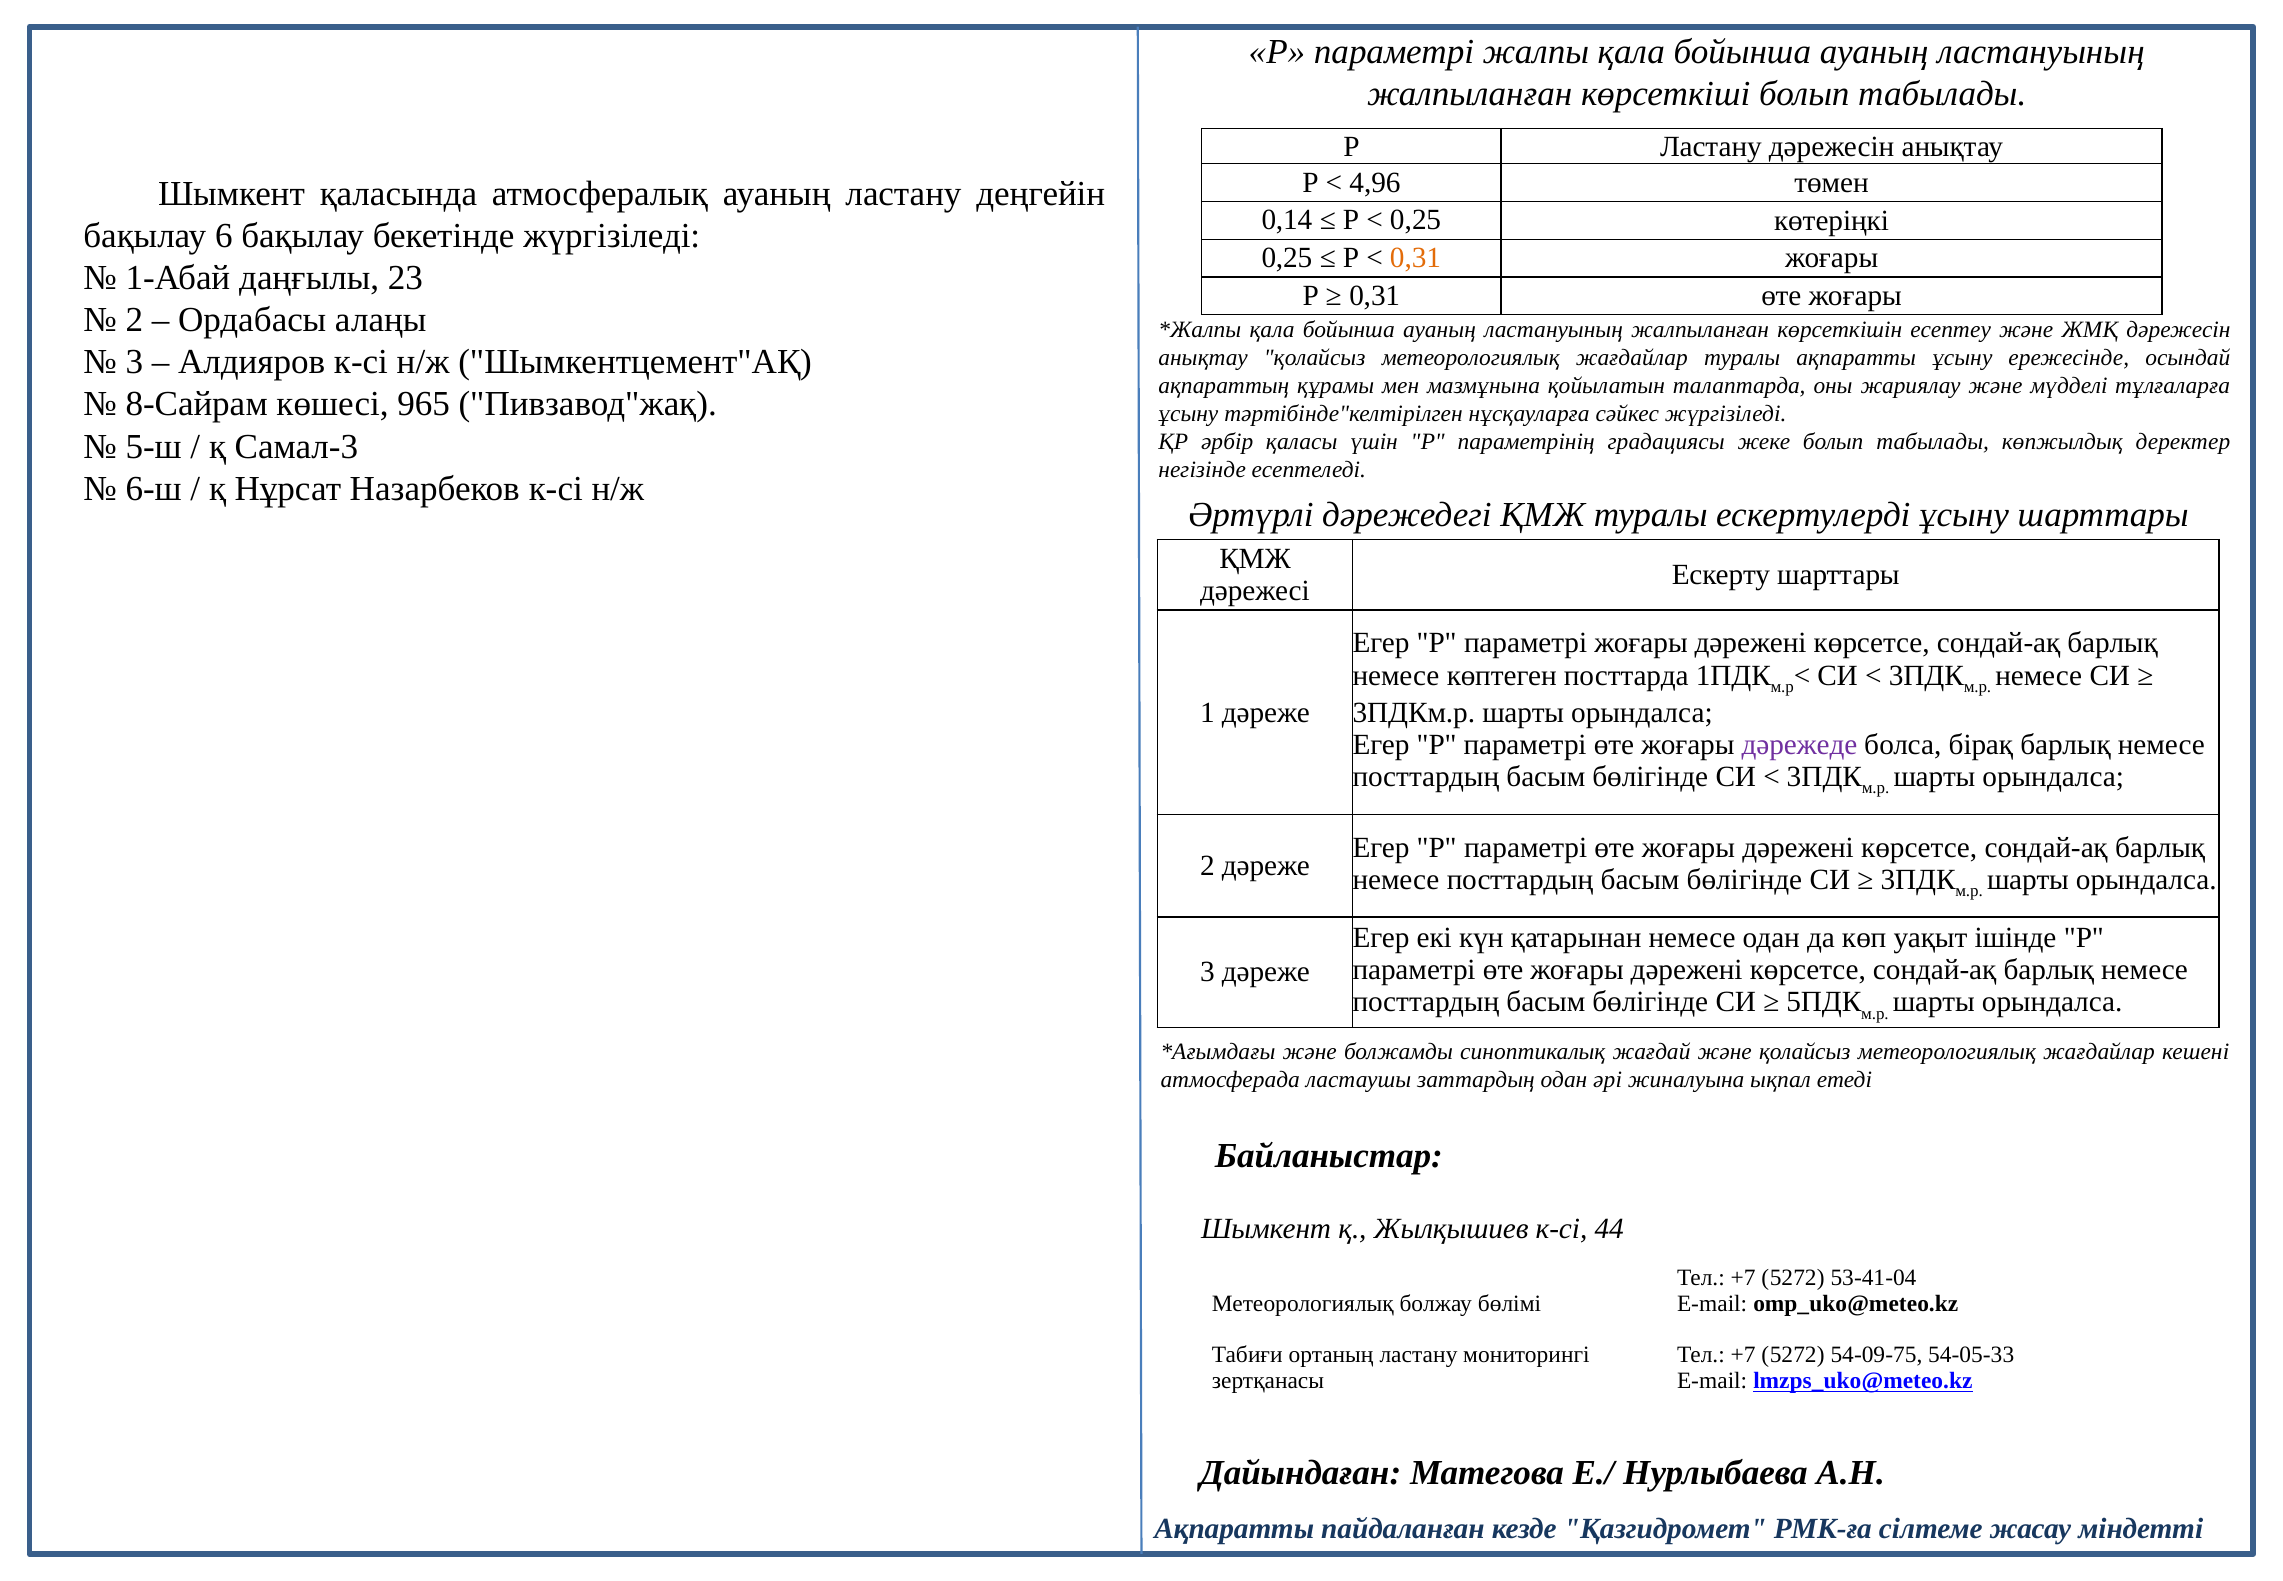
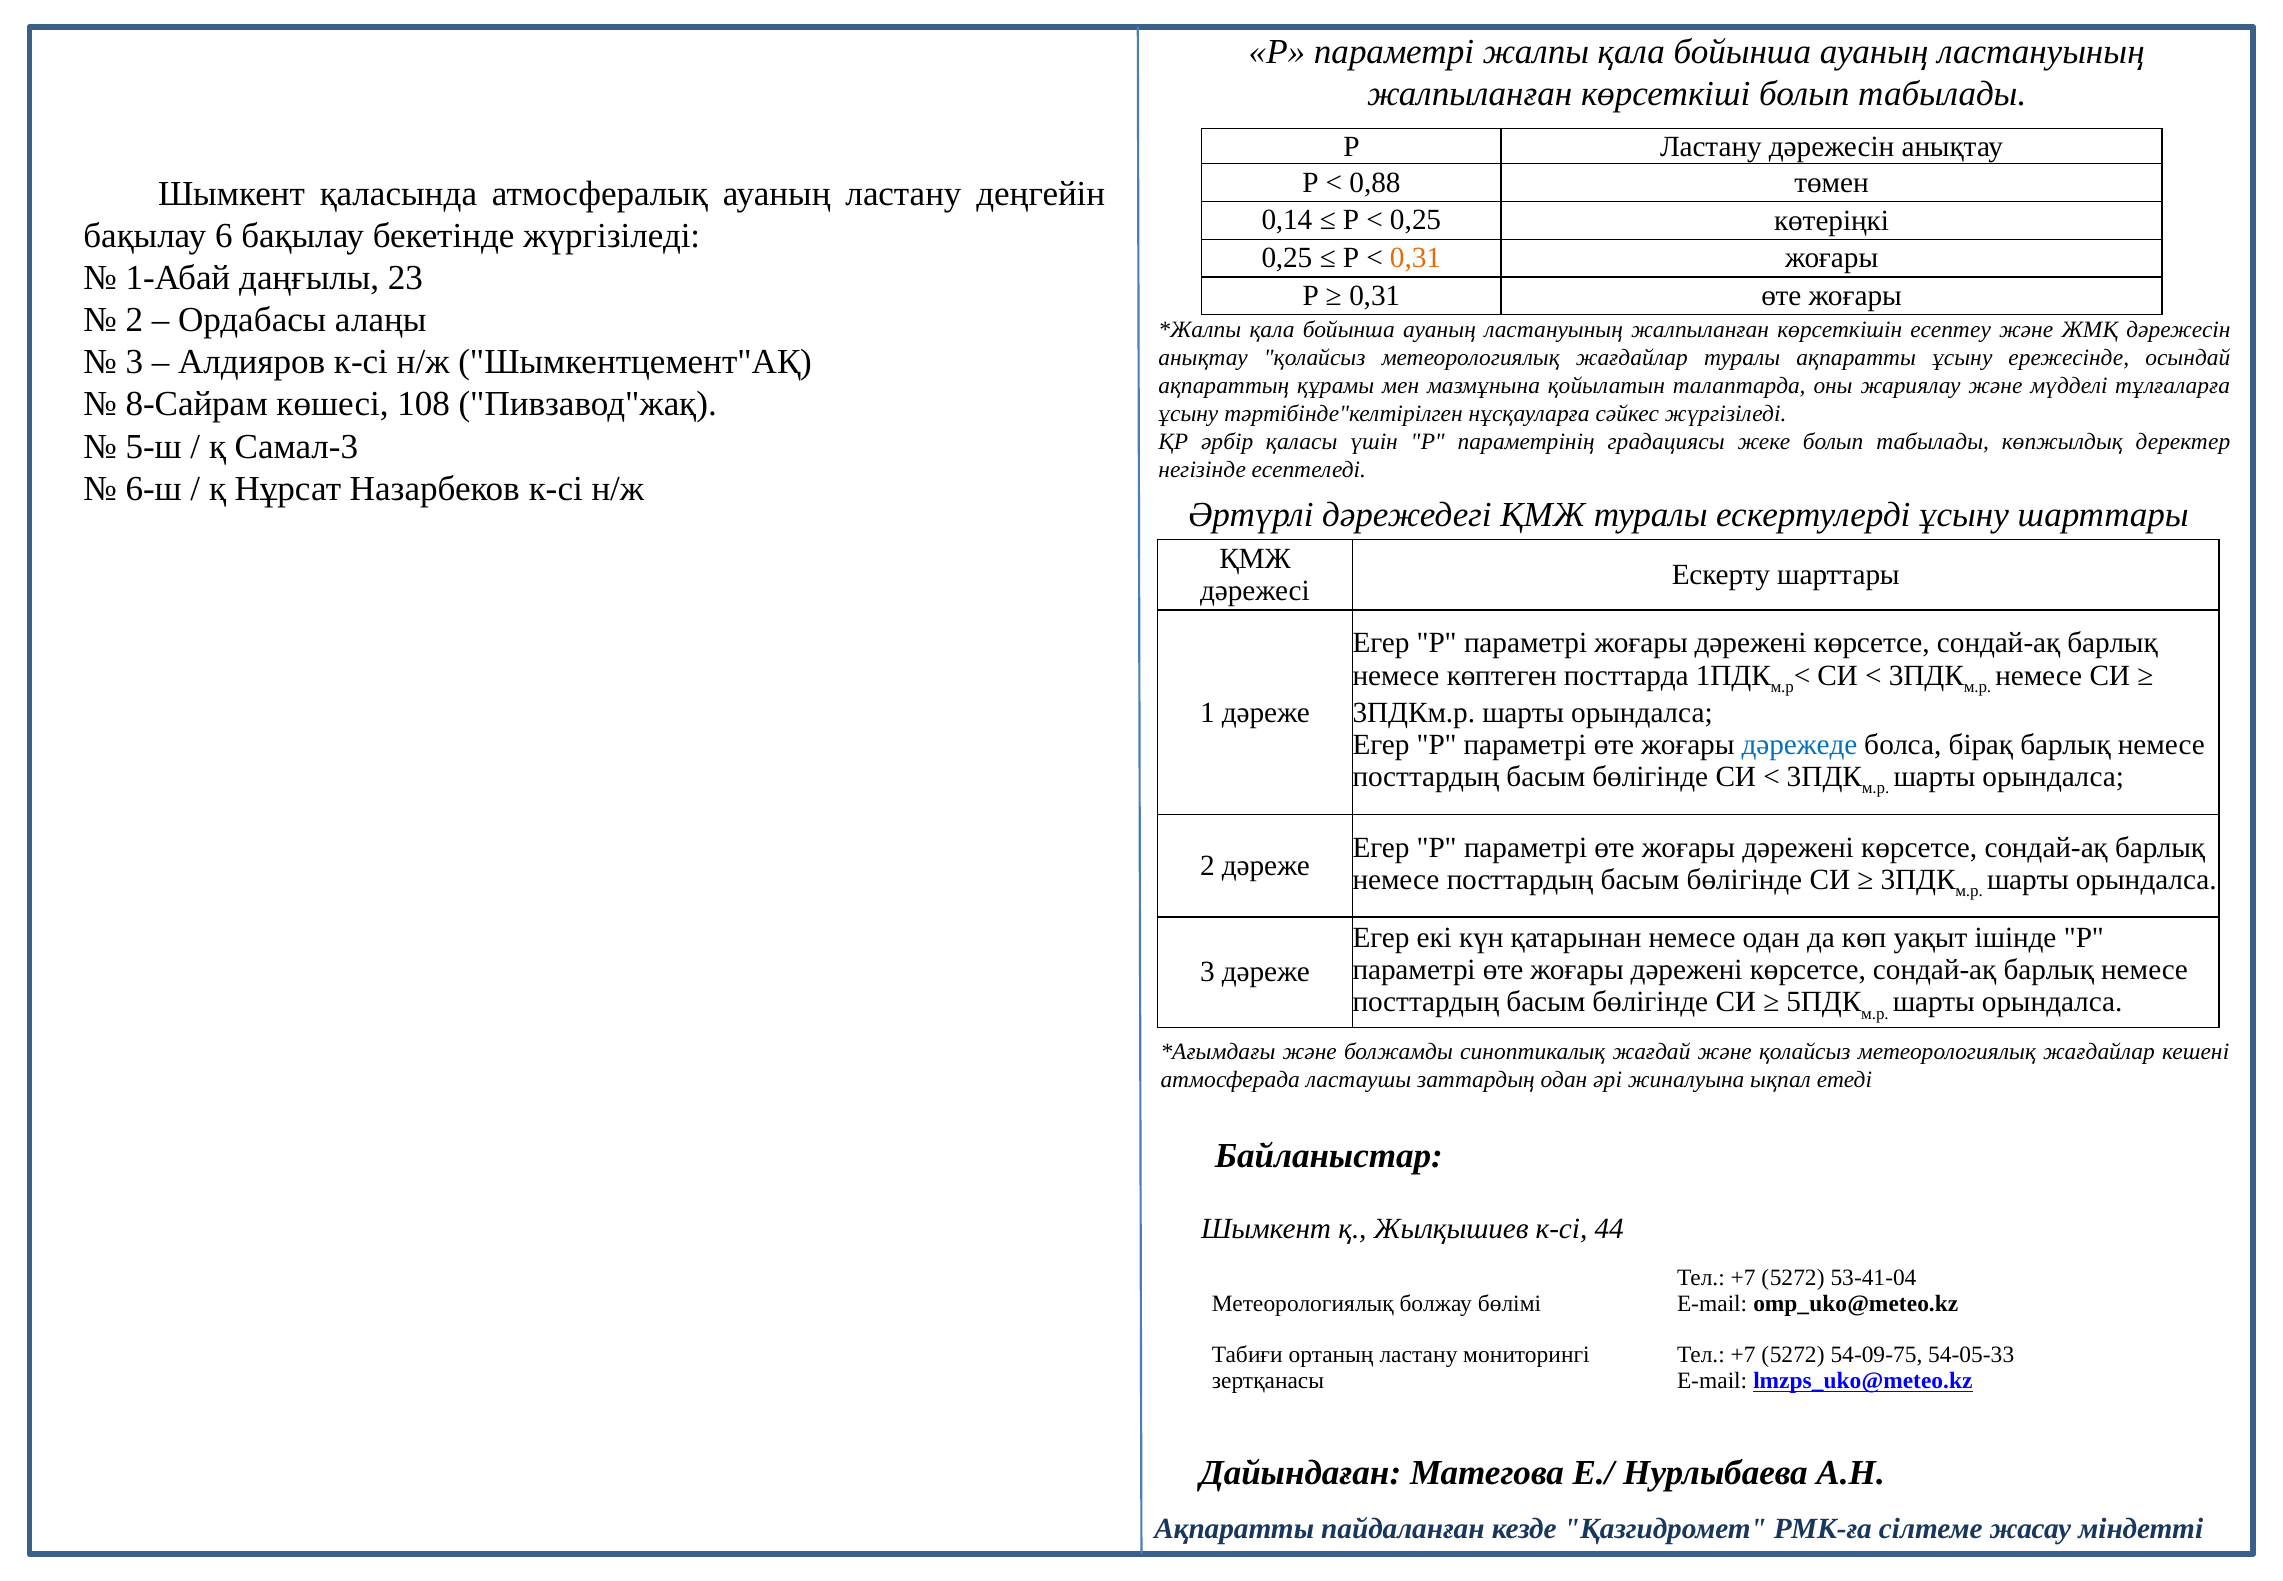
4,96: 4,96 -> 0,88 (1375, 182)
965: 965 -> 108 (424, 404)
дәрежеде colour: purple -> blue (1799, 744)
